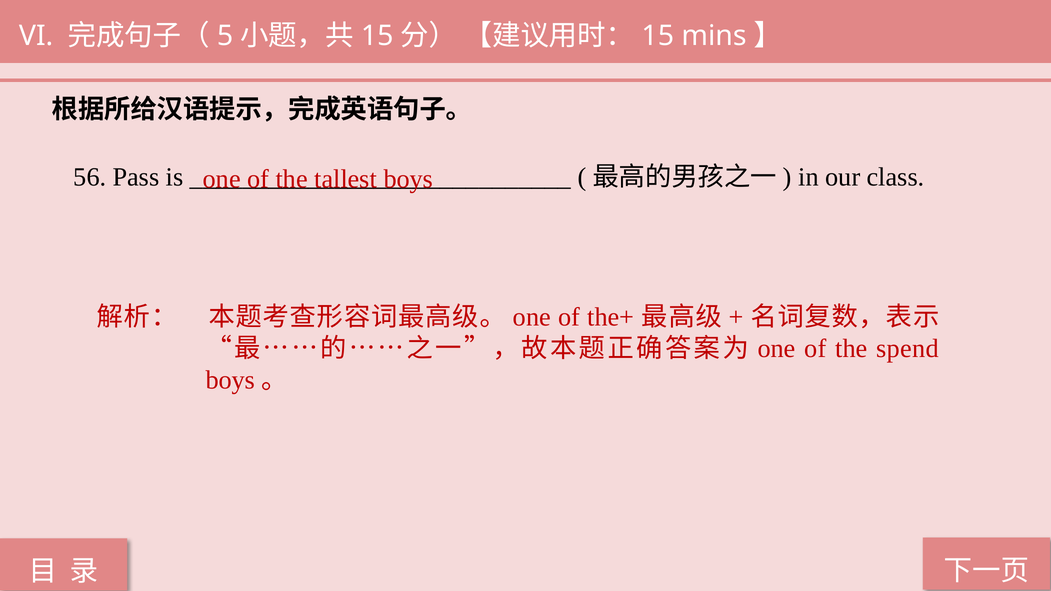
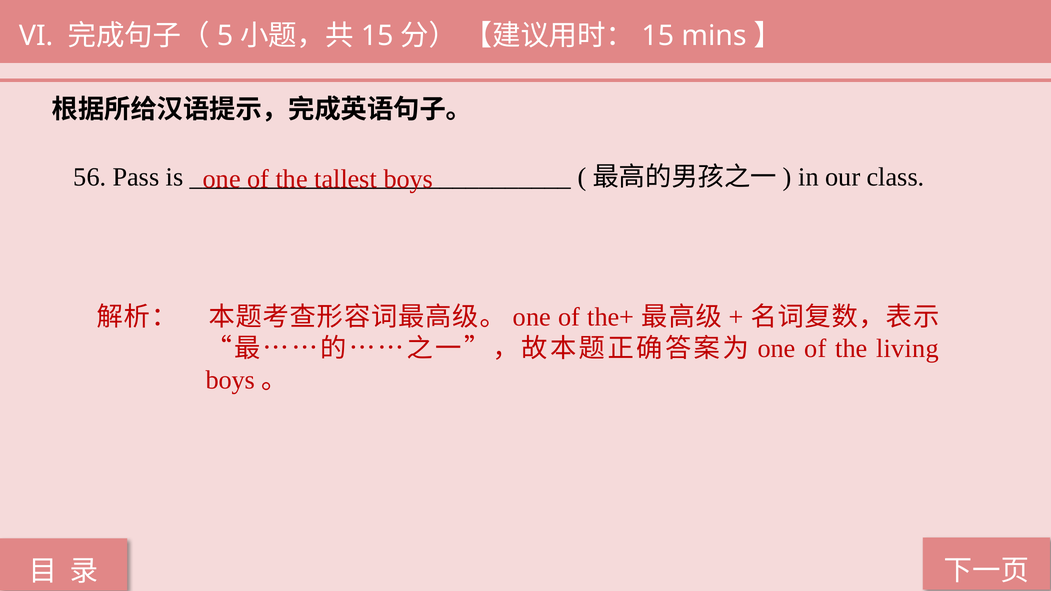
spend: spend -> living (908, 349)
